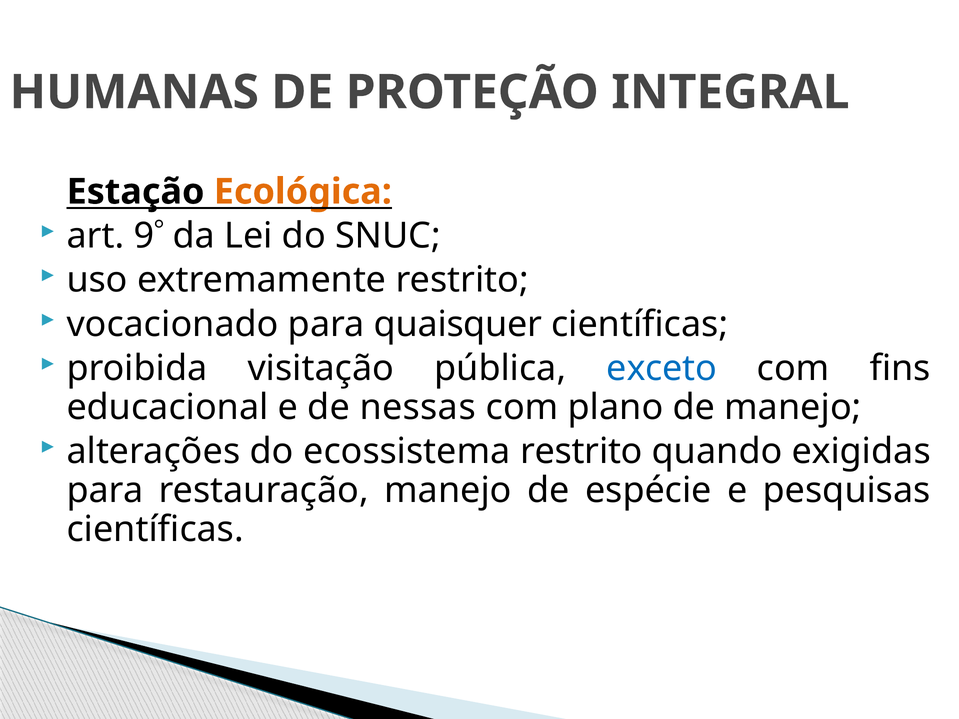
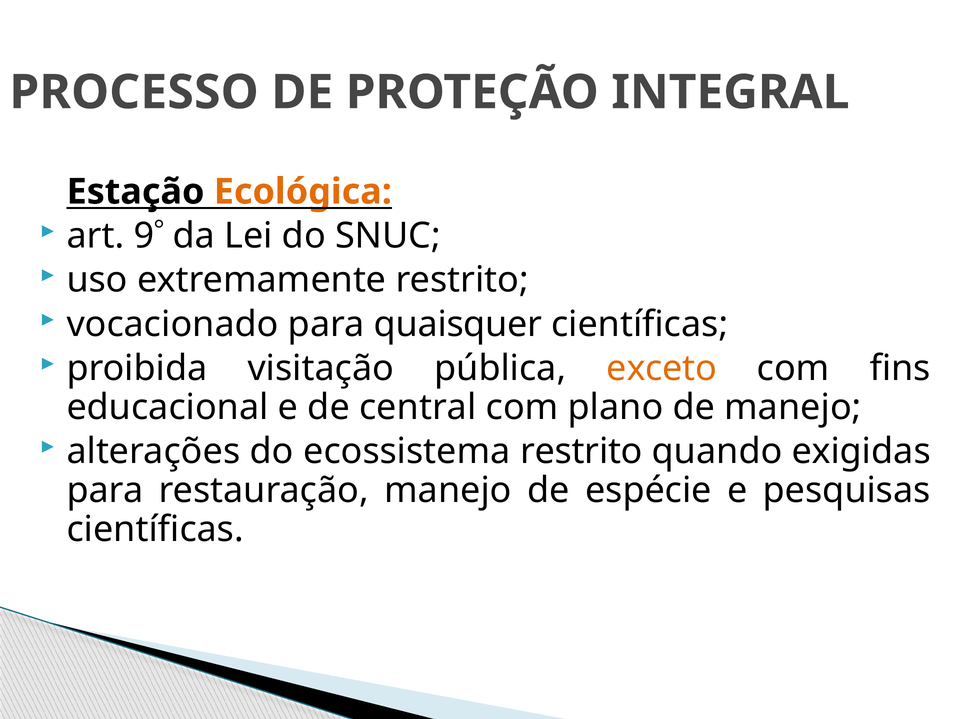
HUMANAS: HUMANAS -> PROCESSO (134, 92)
exceto colour: blue -> orange (662, 369)
nessas: nessas -> central (418, 408)
